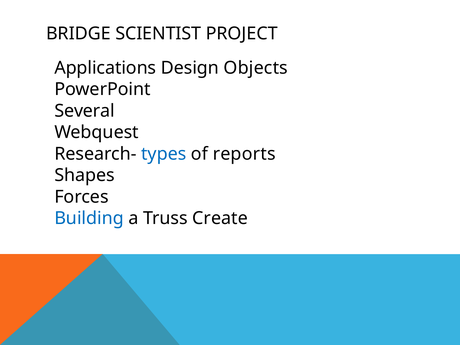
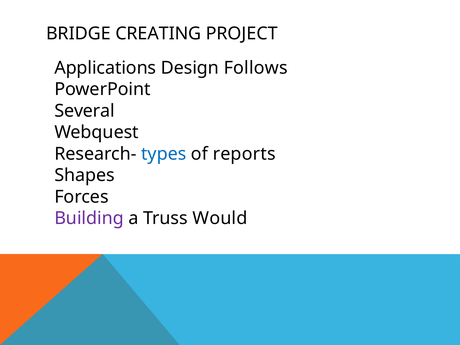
SCIENTIST: SCIENTIST -> CREATING (158, 33)
Objects: Objects -> Follows (256, 68)
Building colour: blue -> purple (89, 218)
Create: Create -> Would (220, 218)
